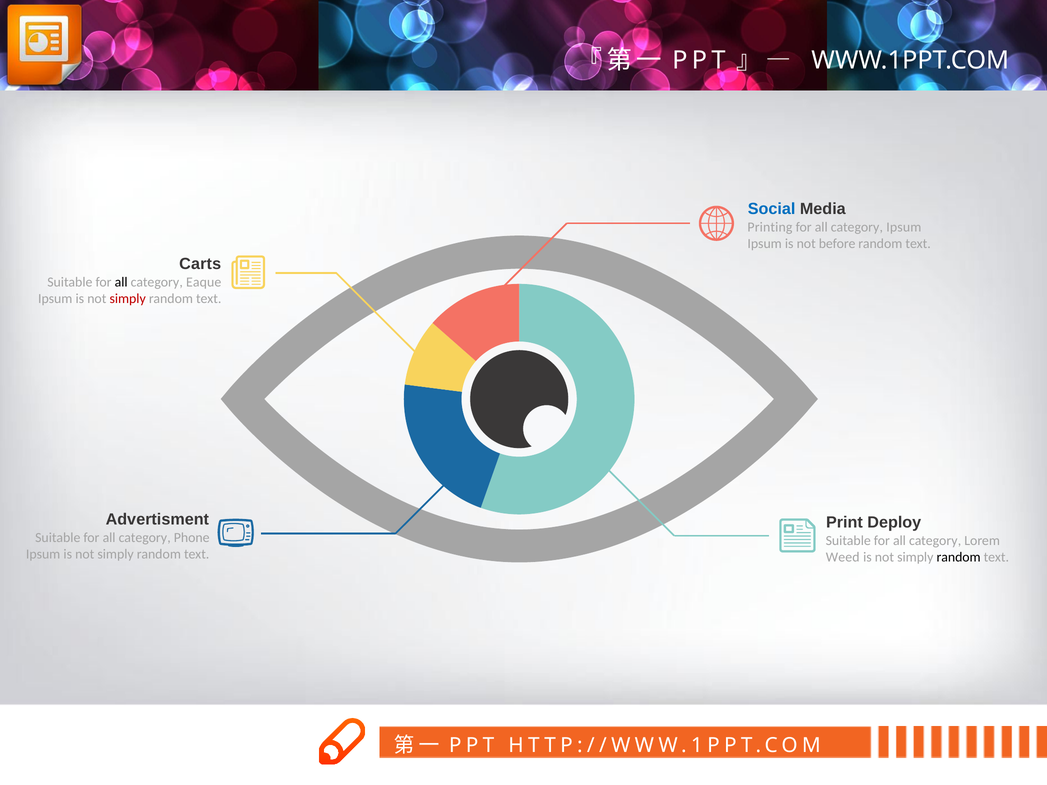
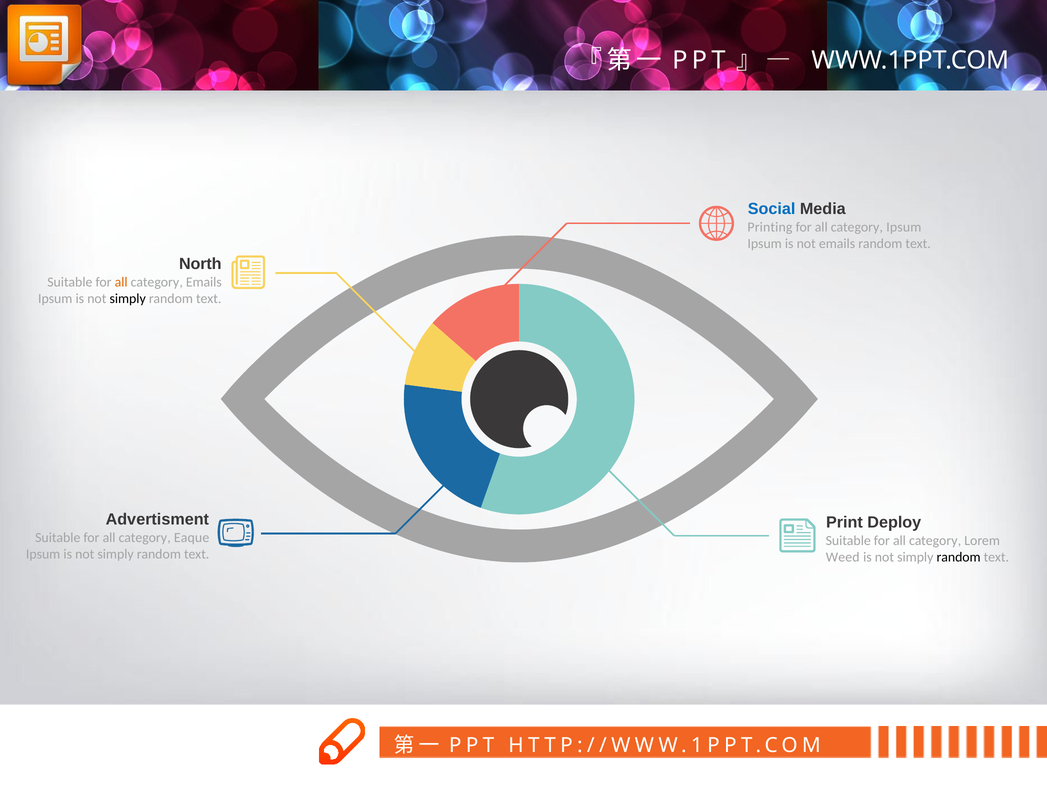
not before: before -> emails (837, 244)
Carts: Carts -> North (200, 264)
all colour: black -> orange (121, 282)
category Eaque: Eaque -> Emails (204, 282)
simply colour: red -> black (128, 299)
Phone: Phone -> Eaque (192, 538)
